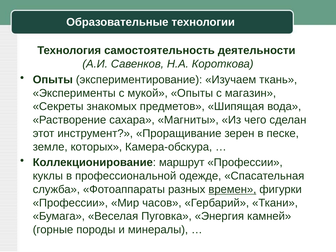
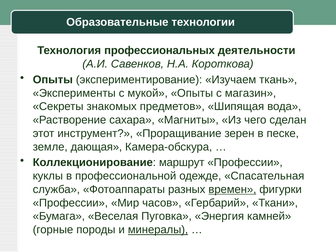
самостоятельность: самостоятельность -> профессиональных (160, 51)
которых: которых -> дающая (96, 147)
минералы underline: none -> present (158, 230)
